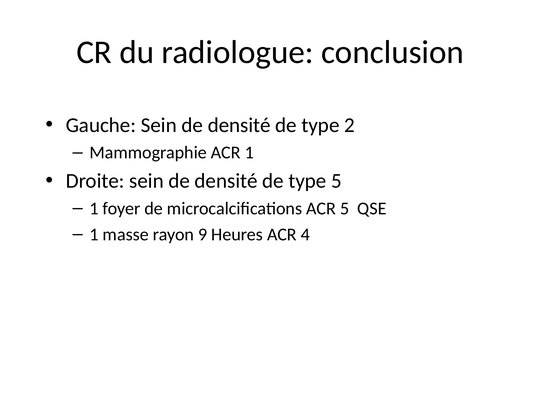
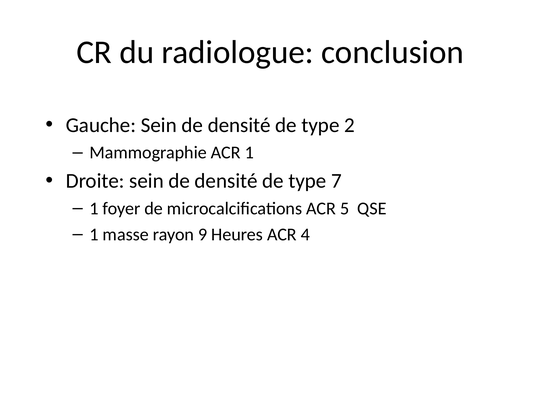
type 5: 5 -> 7 (336, 181)
